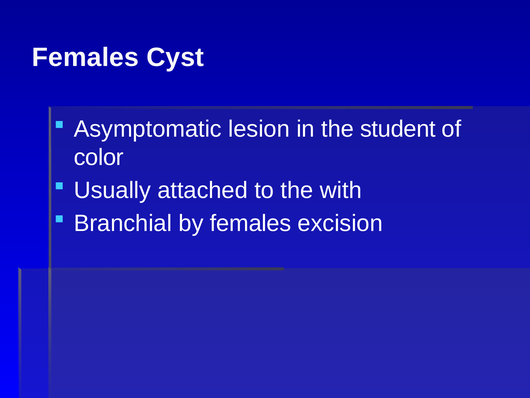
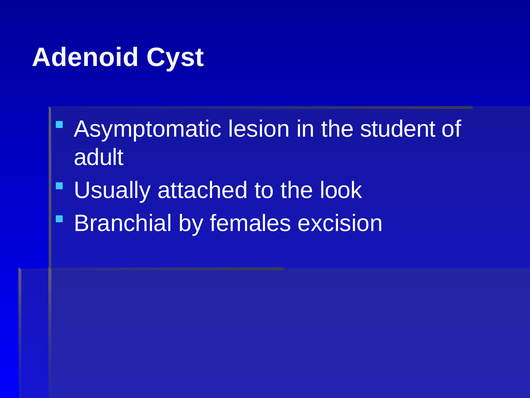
Females: Females -> Adenoid (85, 58)
color: color -> adult (99, 157)
with: with -> look (341, 190)
